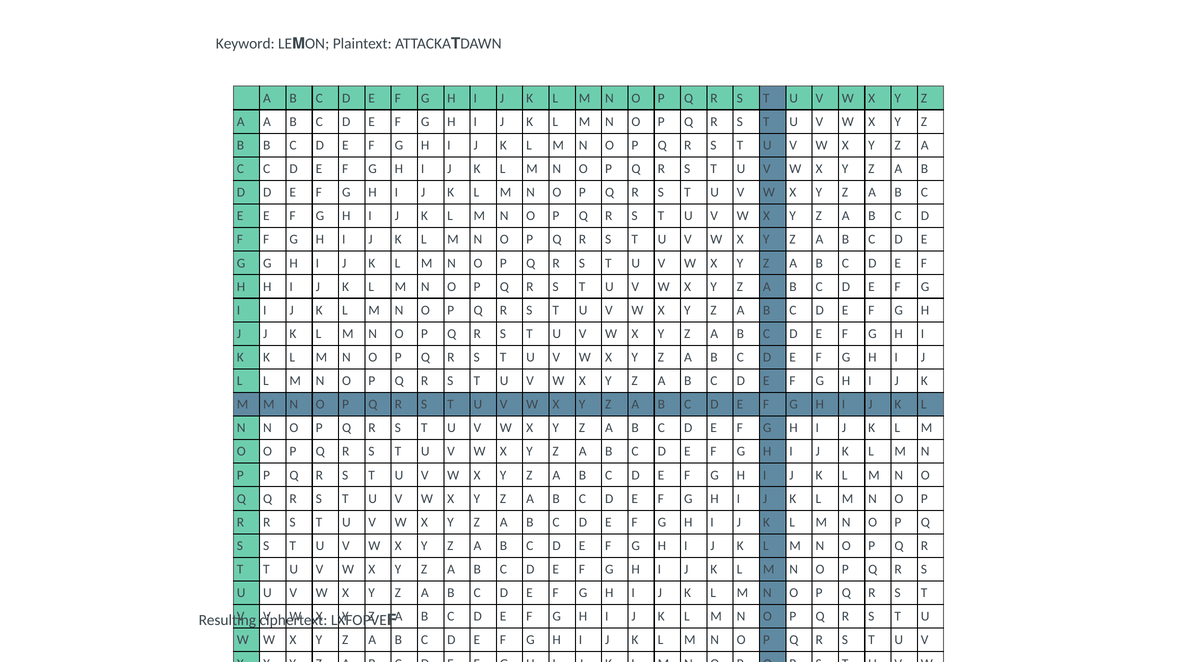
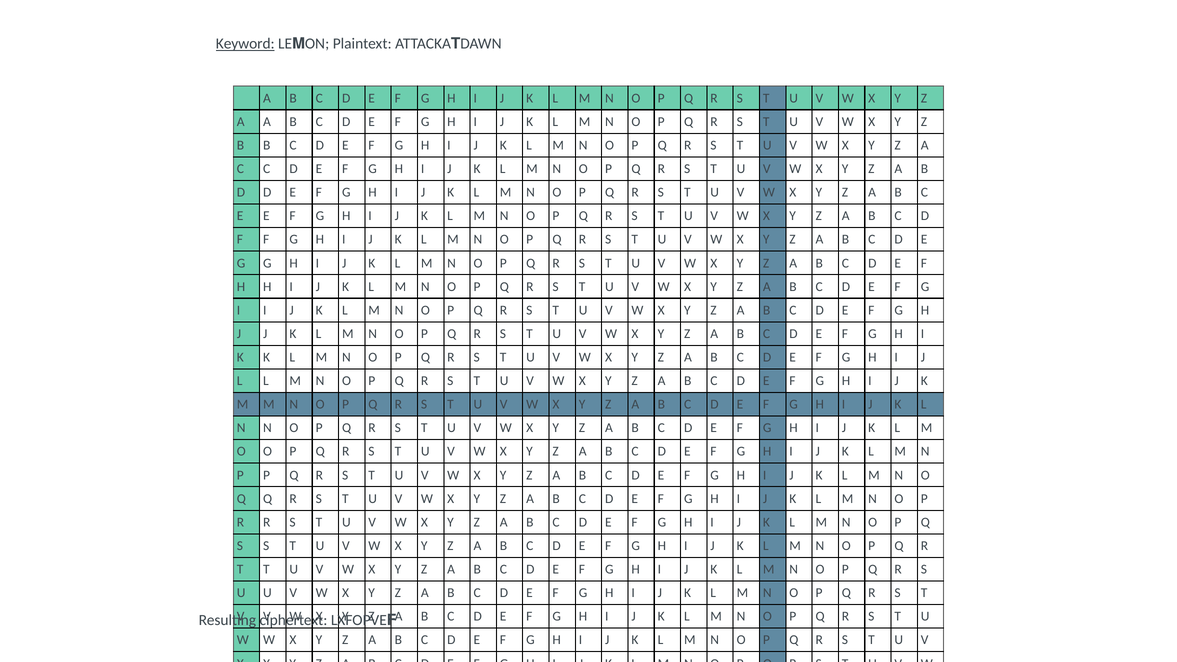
Keyword underline: none -> present (245, 44)
